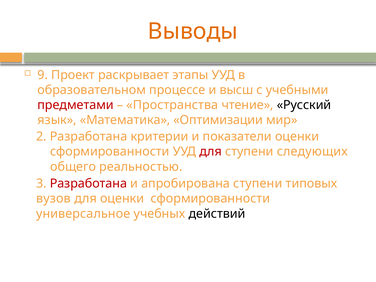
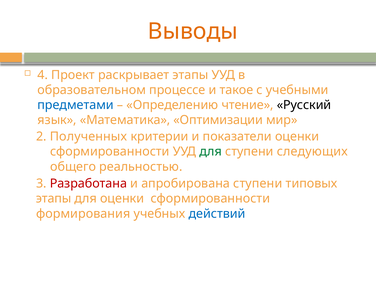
9: 9 -> 4 (43, 75)
высш: высш -> такое (236, 90)
предметами colour: red -> blue (76, 105)
Пространства: Пространства -> Определению (172, 105)
2 Разработана: Разработана -> Полученных (88, 137)
для colour: red -> green (211, 152)
вузов: вузов -> этапы (54, 199)
универсальное: универсальное -> формирования (83, 214)
действий colour: black -> blue (217, 214)
